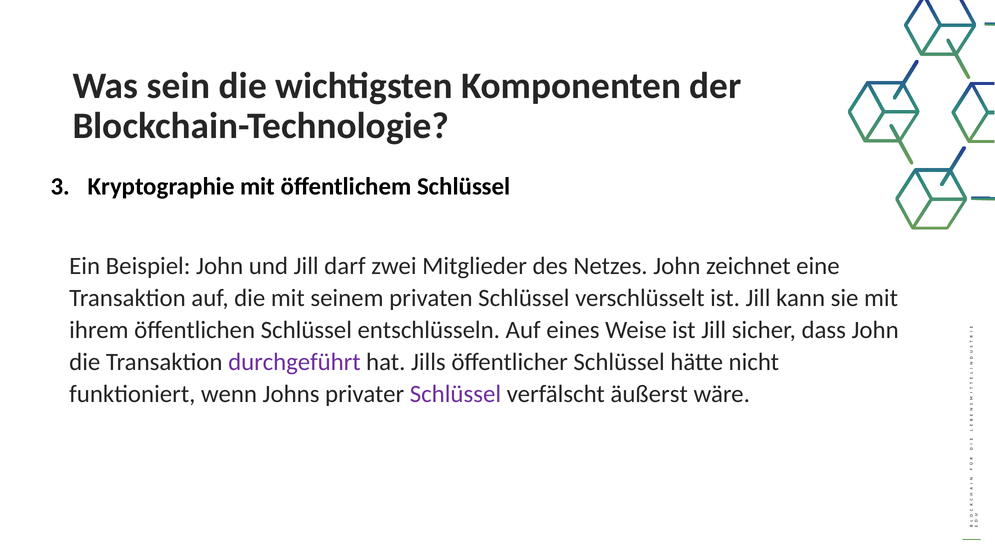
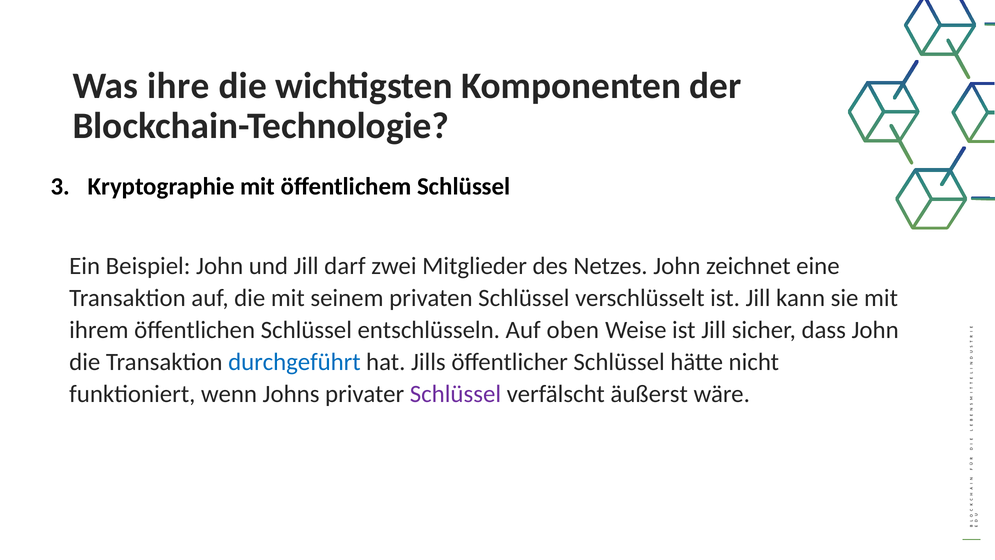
sein: sein -> ihre (178, 86)
eines: eines -> oben (573, 330)
durchgeführt colour: purple -> blue (294, 362)
